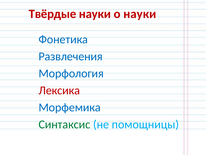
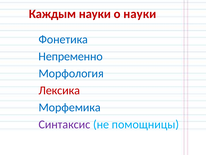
Твёрдые: Твёрдые -> Каждым (52, 14)
Развлечения: Развлечения -> Непременно (71, 56)
Синтаксис colour: green -> purple (64, 124)
